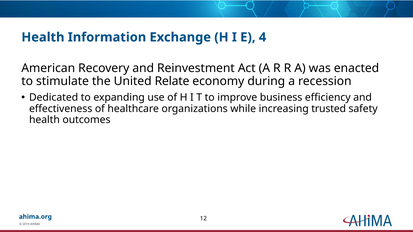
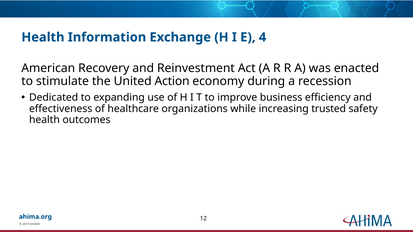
Relate: Relate -> Action (172, 81)
